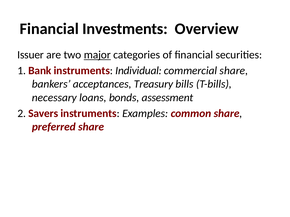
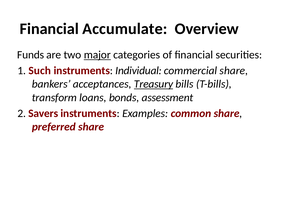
Investments: Investments -> Accumulate (125, 29)
Issuer: Issuer -> Funds (31, 55)
Bank: Bank -> Such (40, 71)
Treasury underline: none -> present (154, 84)
necessary: necessary -> transform (54, 98)
